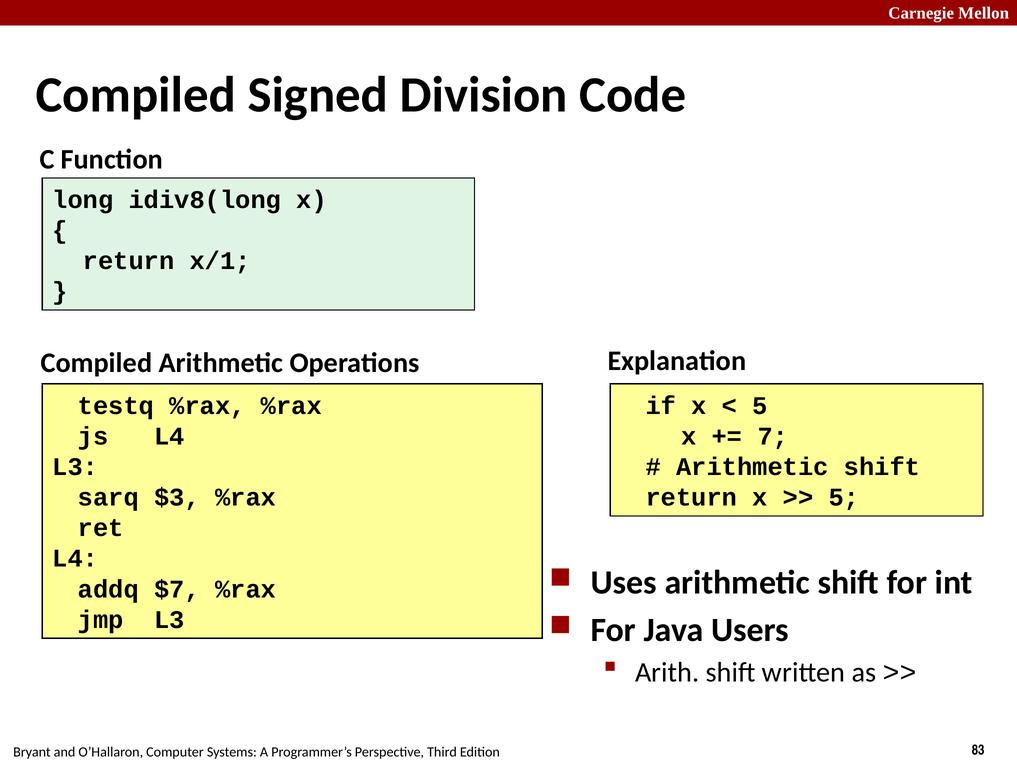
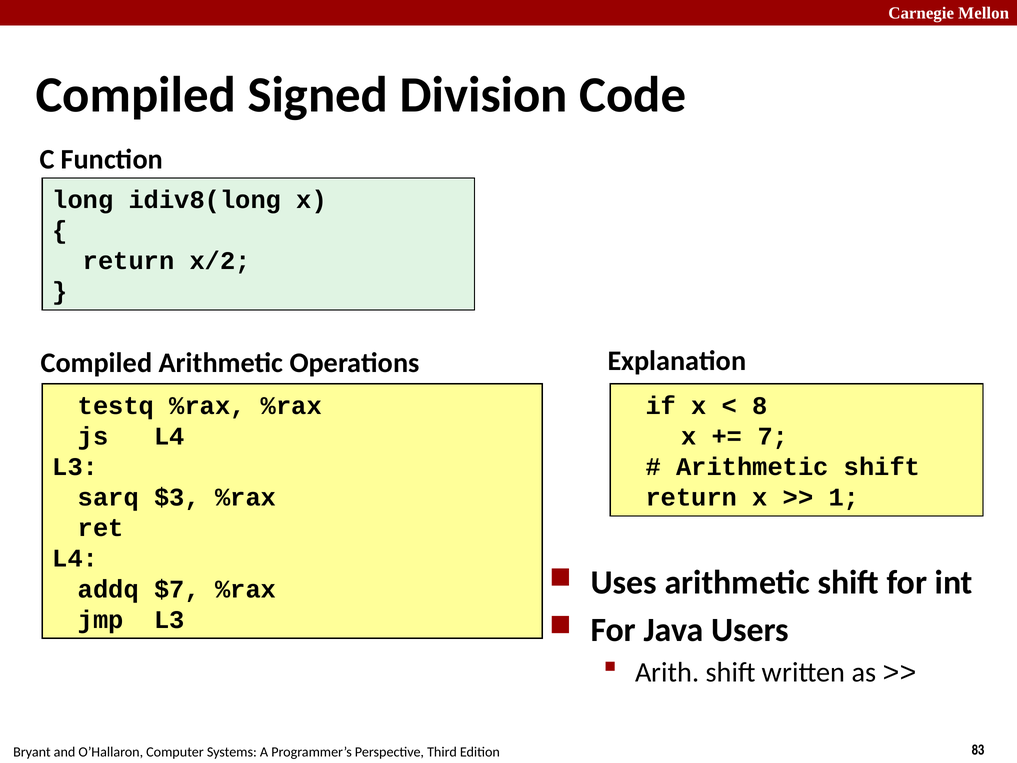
x/1: x/1 -> x/2 (220, 261)
5: 5 -> 8 (760, 406)
5: 5 -> 1 (844, 497)
